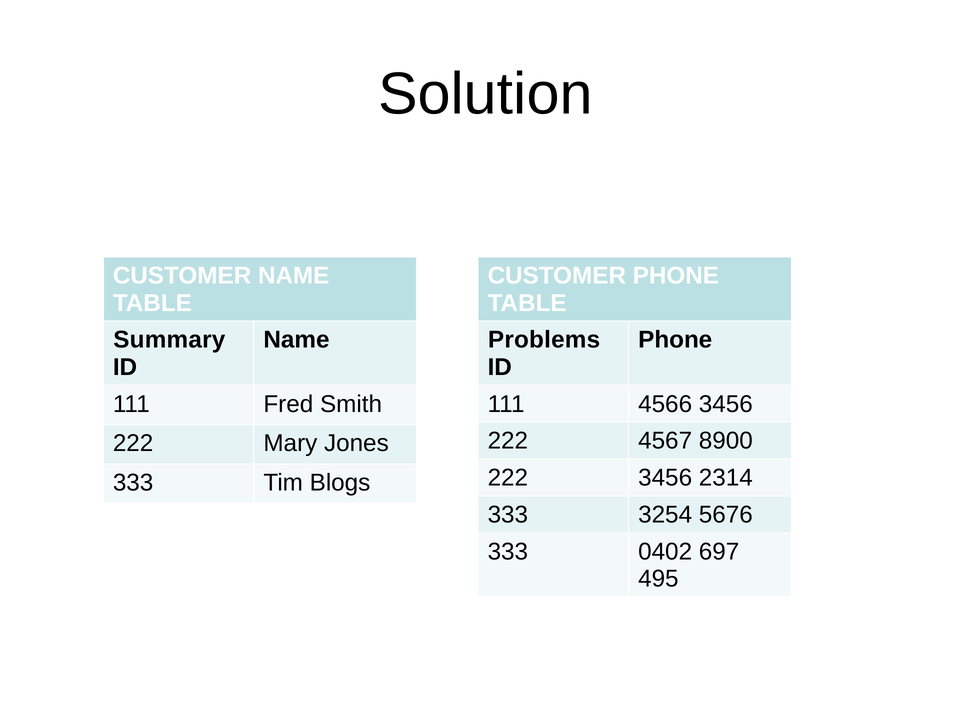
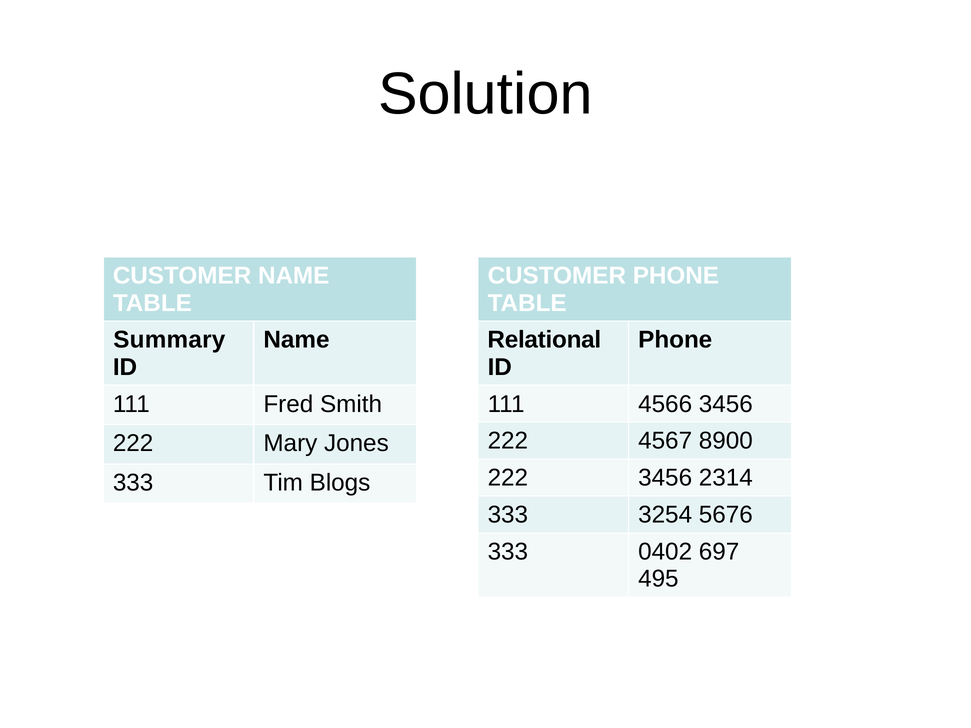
Problems: Problems -> Relational (544, 340)
